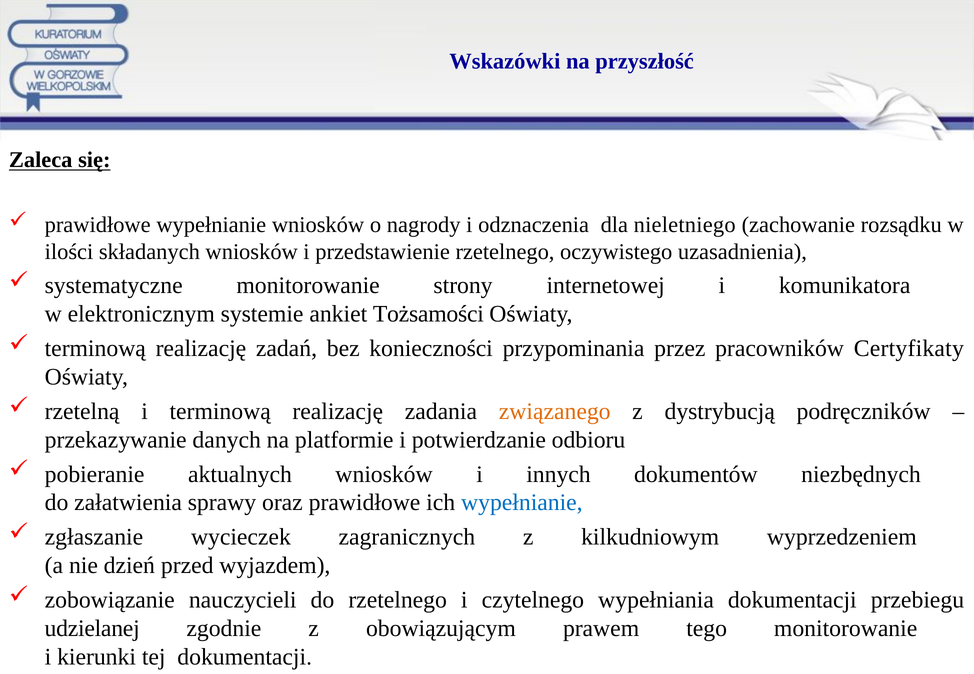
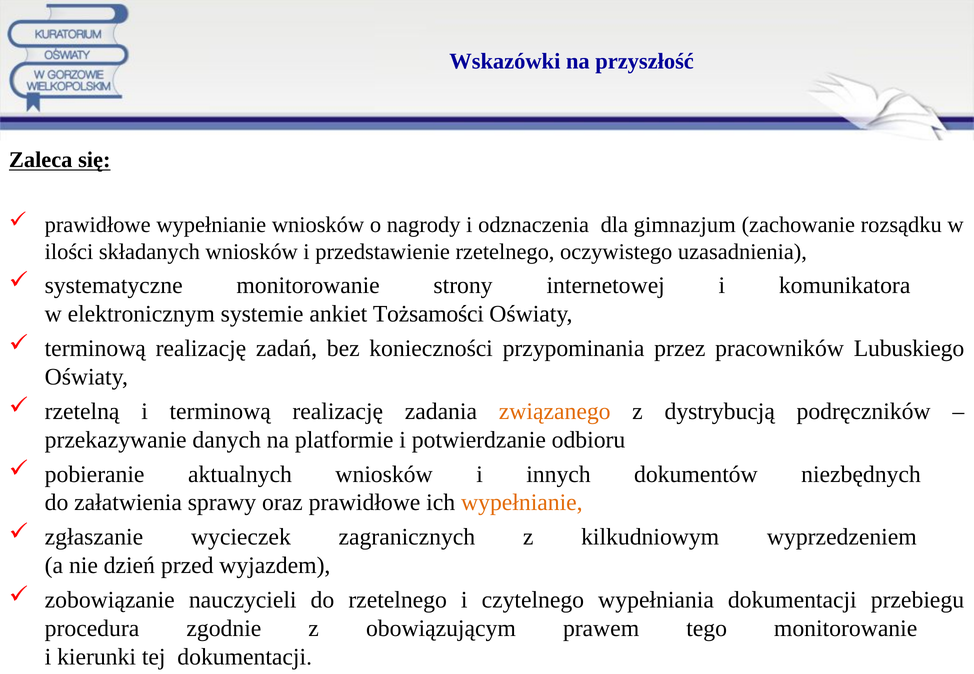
nieletniego: nieletniego -> gimnazjum (685, 225)
Certyfikaty: Certyfikaty -> Lubuskiego (909, 349)
wypełnianie colour: blue -> orange (522, 503)
udzielanej: udzielanej -> procedura (92, 629)
